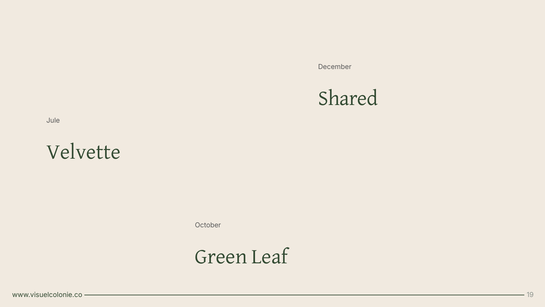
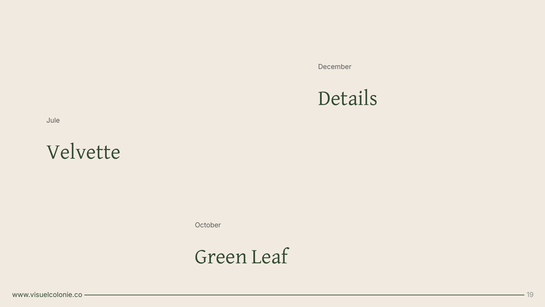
Shared: Shared -> Details (348, 98)
